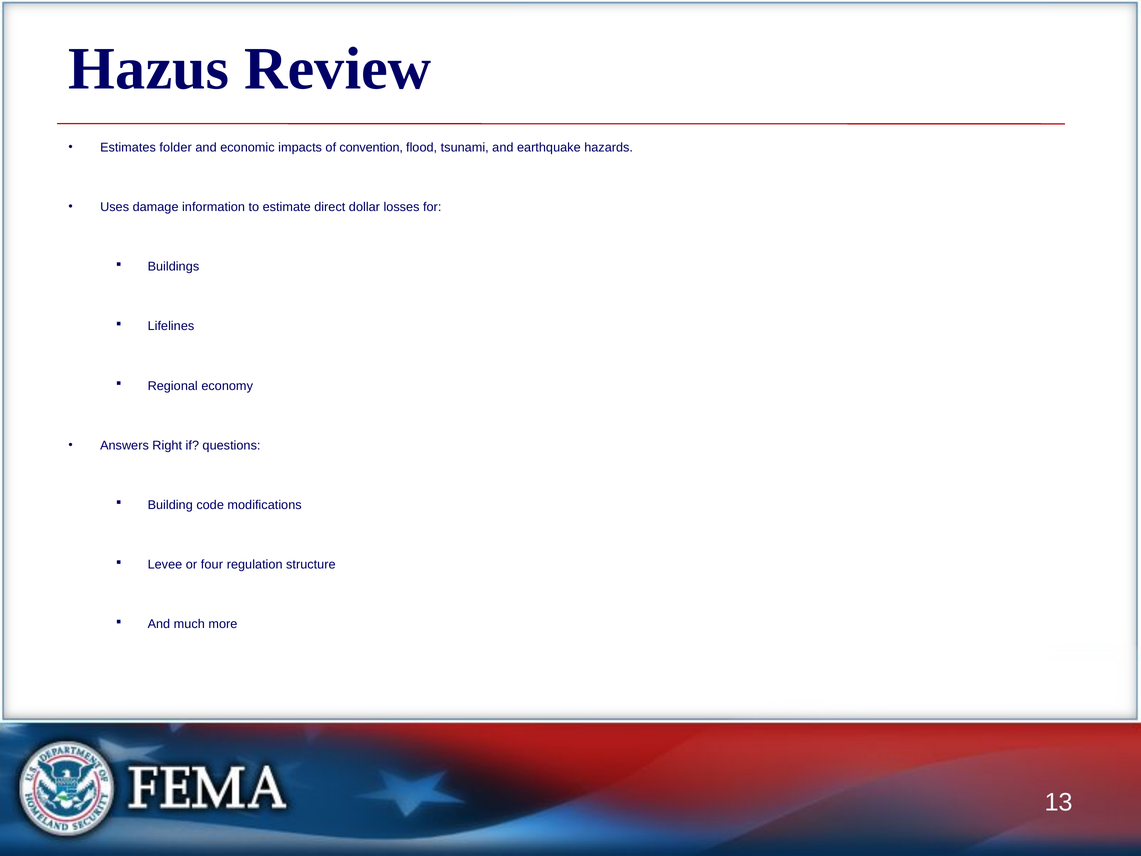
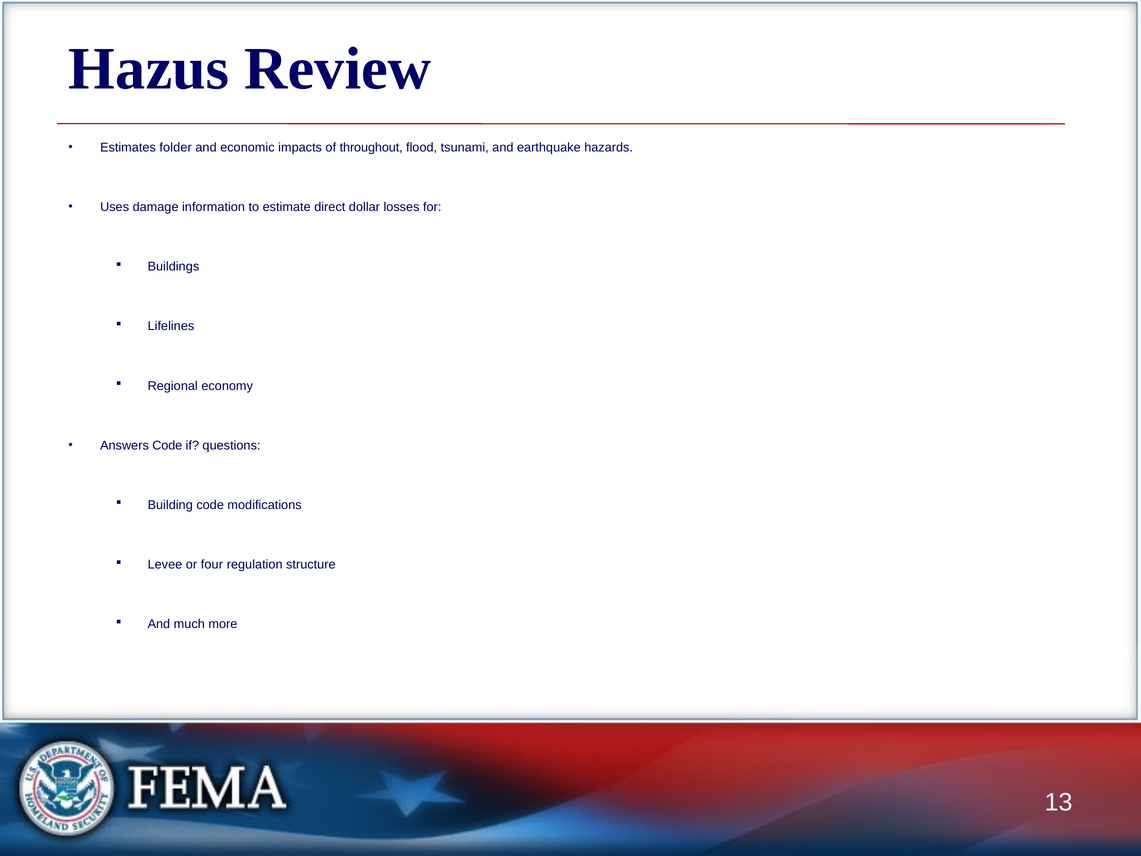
convention: convention -> throughout (371, 148)
Answers Right: Right -> Code (167, 445)
